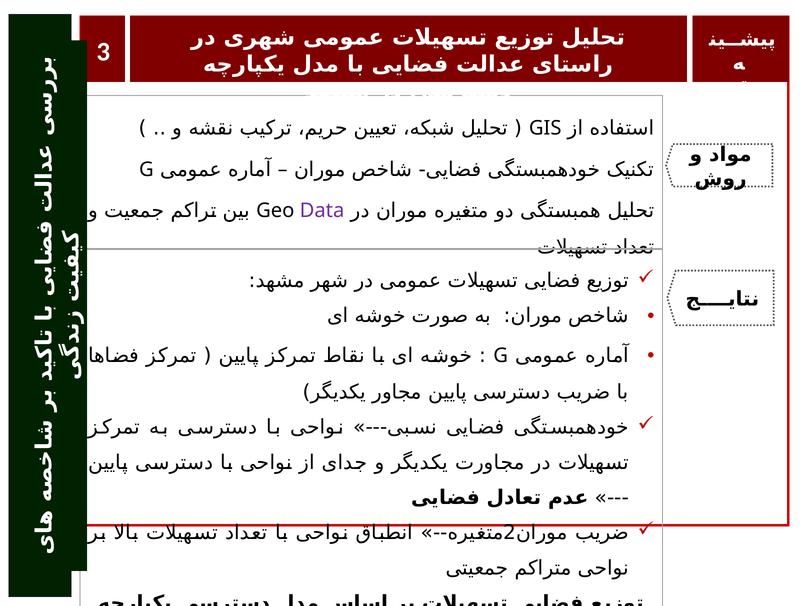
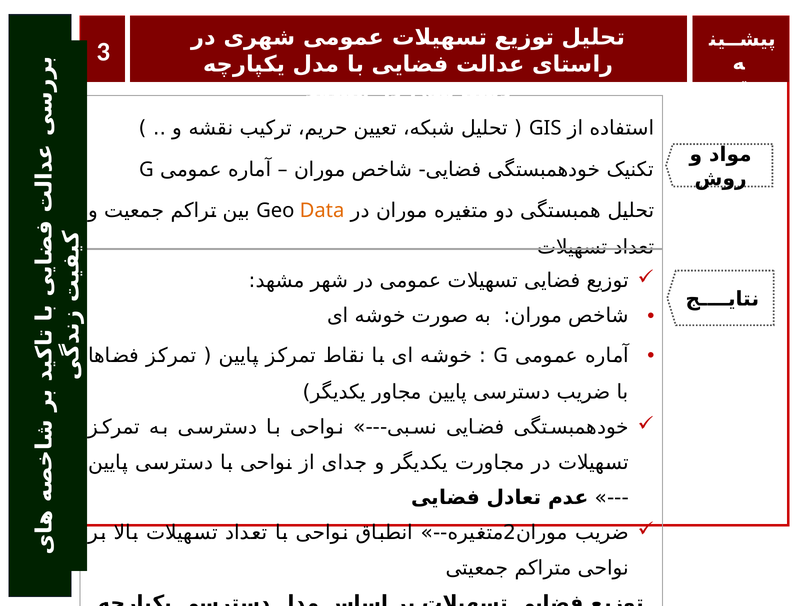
Data colour: purple -> orange (322, 211)
